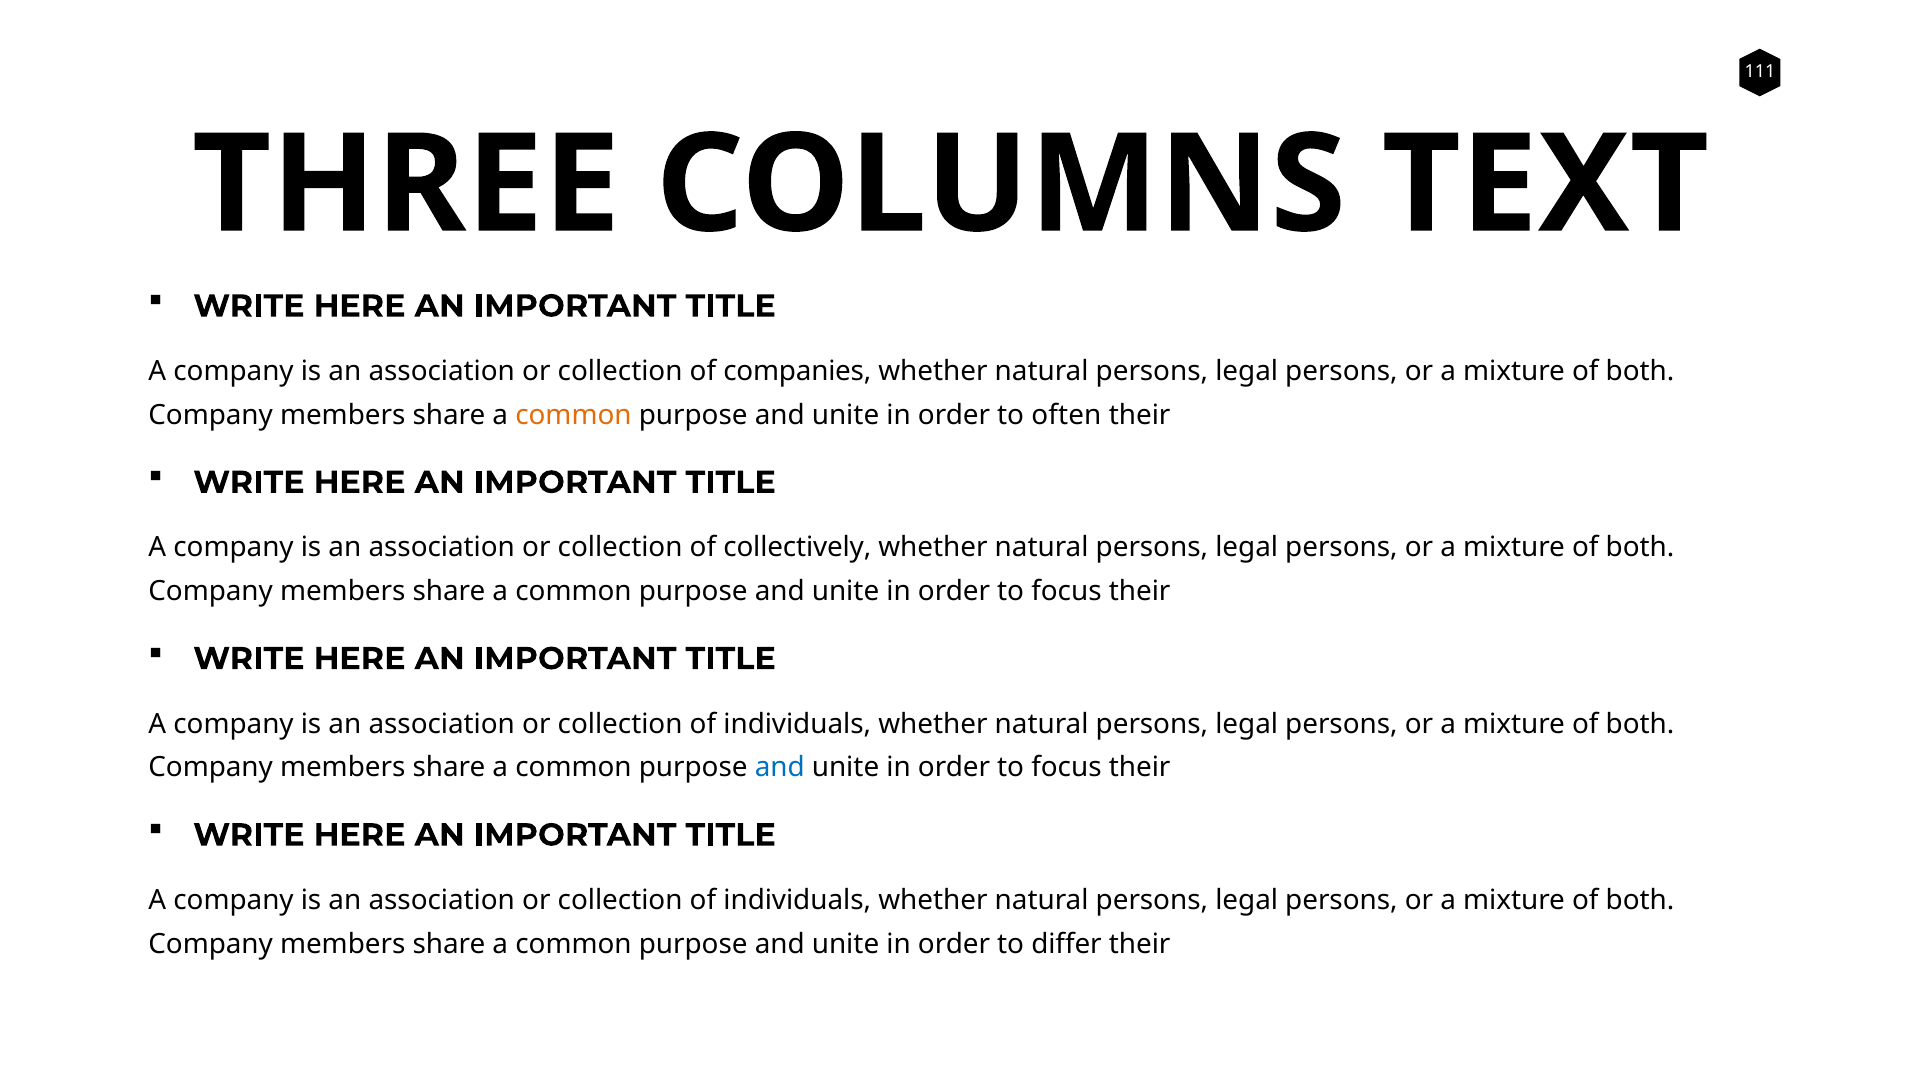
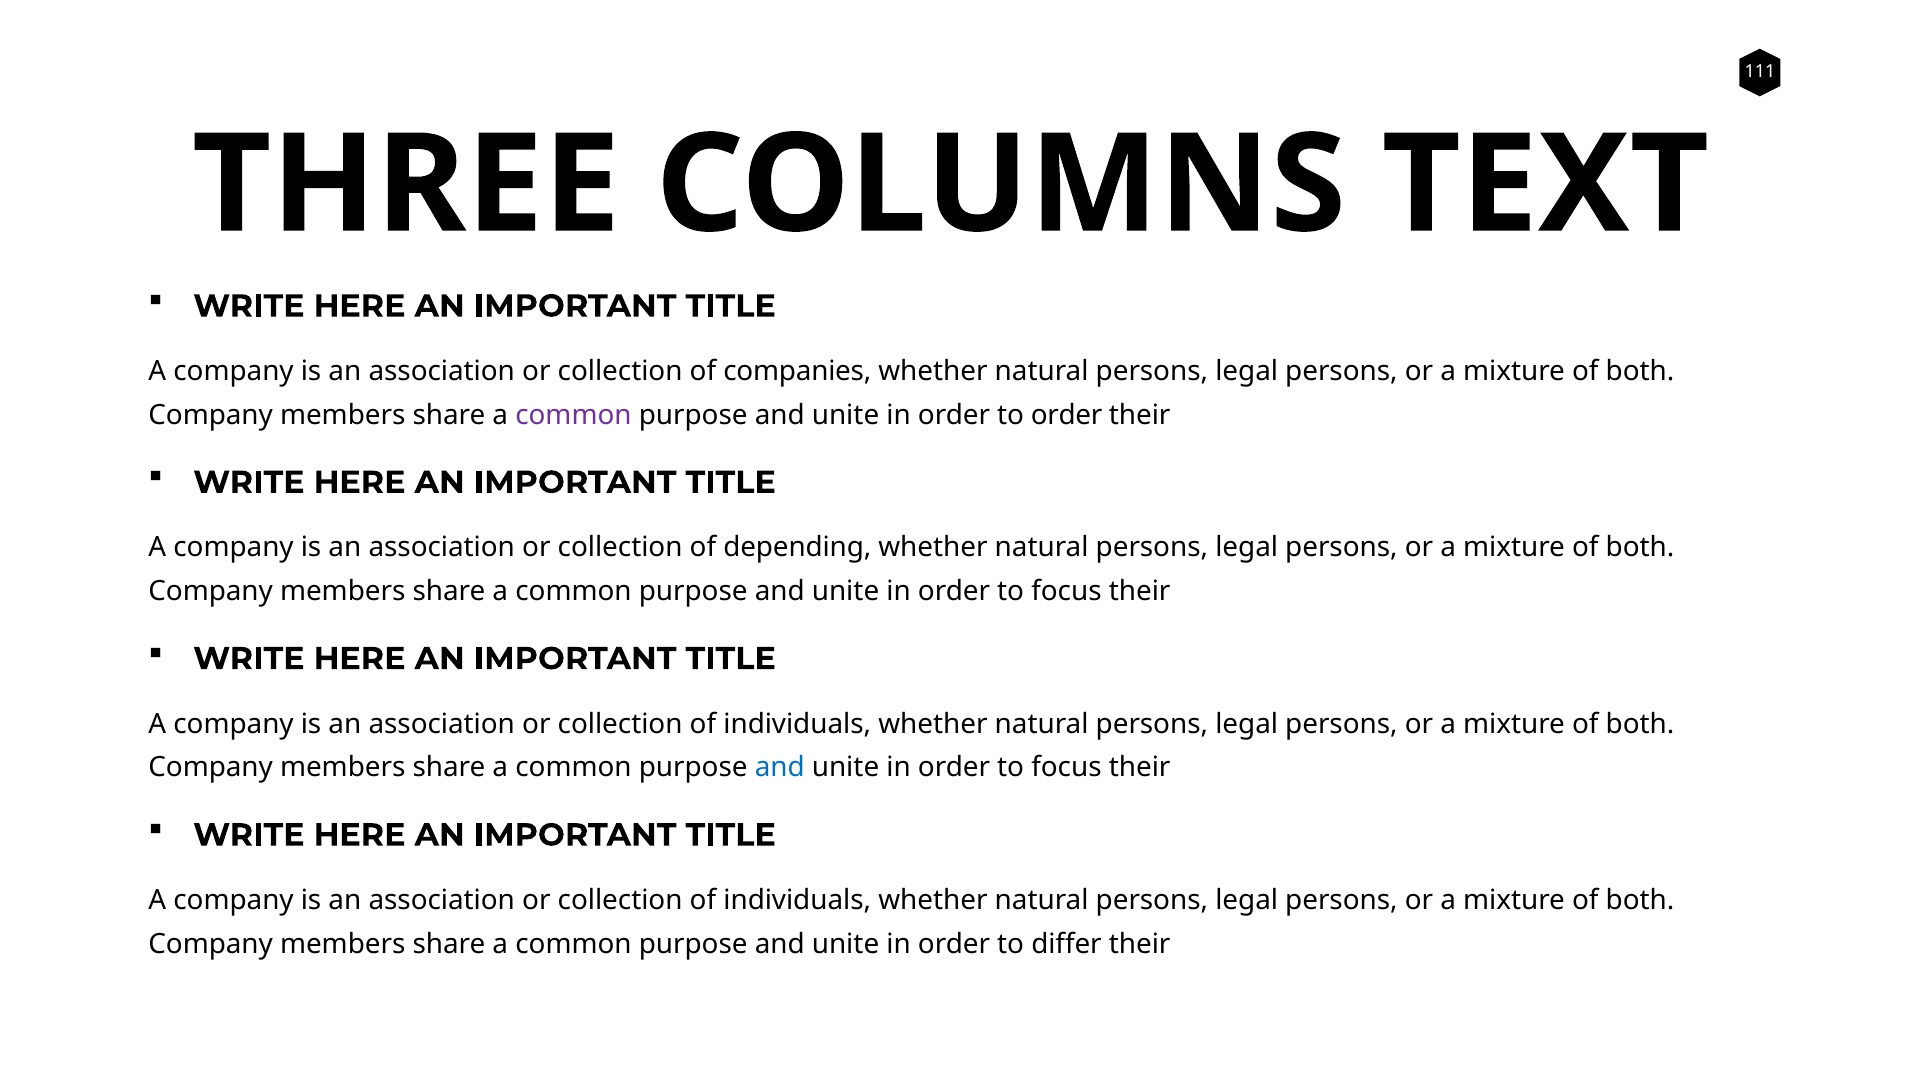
common colour: orange -> purple (573, 415)
to often: often -> order (1067, 415)
collectively: collectively -> depending (797, 548)
